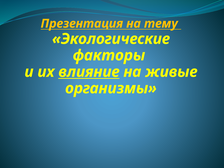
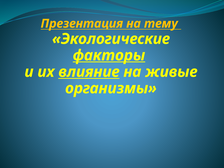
факторы underline: none -> present (109, 55)
